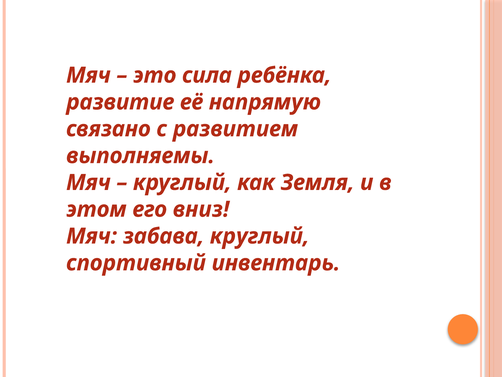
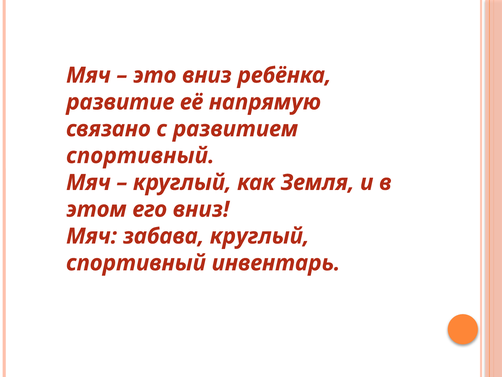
это сила: сила -> вниз (207, 75)
выполняемы: выполняемы -> спортивный (140, 156)
